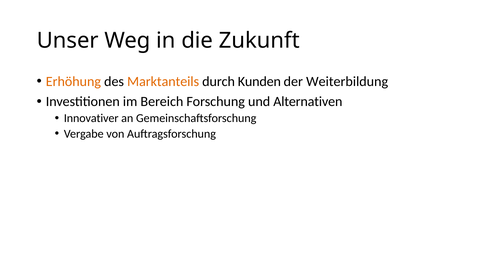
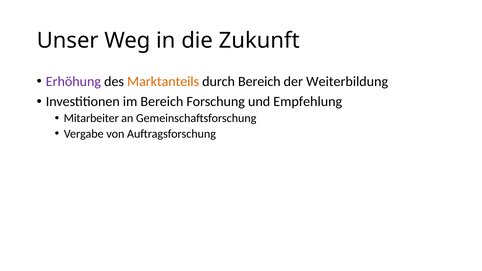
Erhöhung colour: orange -> purple (73, 81)
durch Kunden: Kunden -> Bereich (259, 81)
Alternativen: Alternativen -> Empfehlung (308, 102)
Innovativer: Innovativer -> Mitarbeiter (91, 118)
